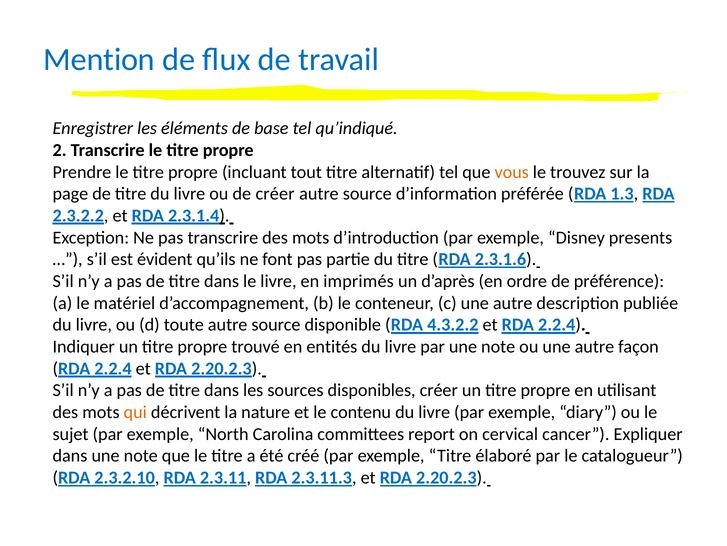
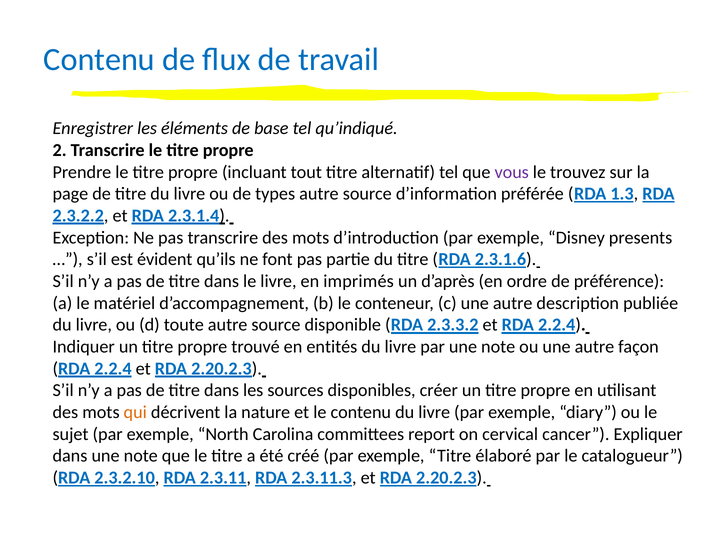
Mention: Mention -> Contenu (99, 59)
vous colour: orange -> purple (512, 172)
de créer: créer -> types (275, 194)
4.3.2.2: 4.3.2.2 -> 2.3.3.2 (453, 324)
